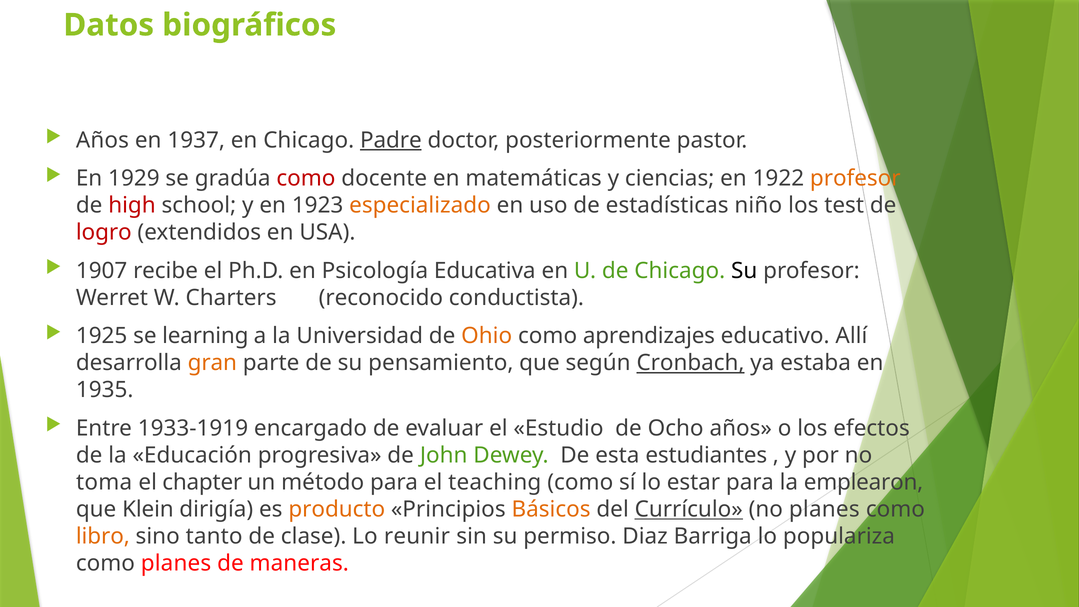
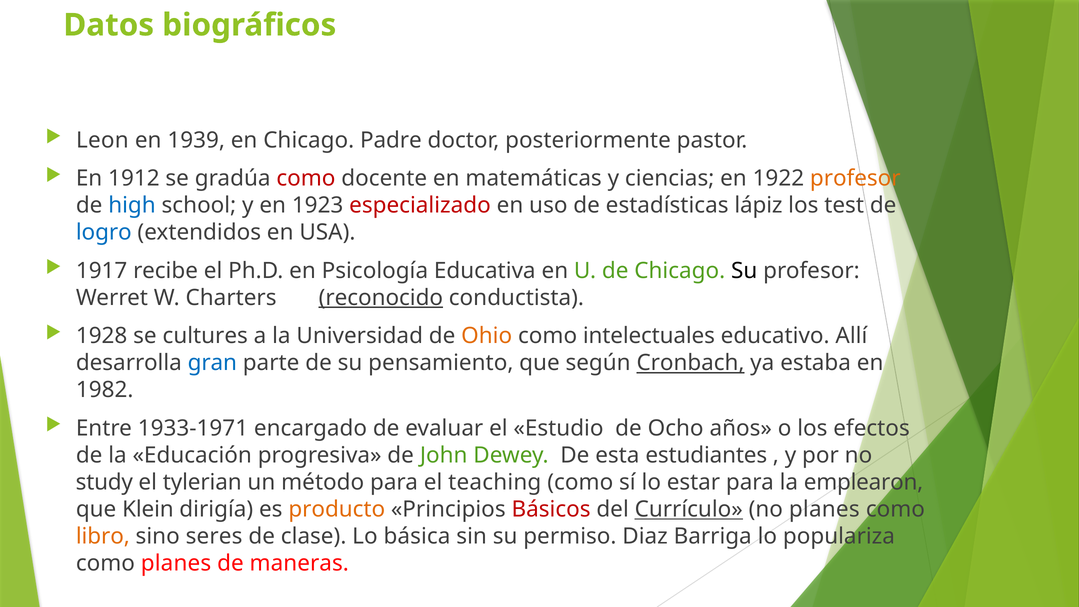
Años: Años -> Leon (102, 140)
1937: 1937 -> 1939 (196, 140)
Padre underline: present -> none (391, 140)
1929: 1929 -> 1912 (134, 178)
high colour: red -> blue (132, 205)
especializado colour: orange -> red (420, 205)
niño: niño -> lápiz (758, 205)
logro colour: red -> blue (104, 232)
1907: 1907 -> 1917 (102, 271)
reconocido underline: none -> present (381, 298)
1925: 1925 -> 1928 (102, 336)
learning: learning -> cultures (205, 336)
aprendizajes: aprendizajes -> intelectuales (649, 336)
gran colour: orange -> blue (212, 363)
1935: 1935 -> 1982 (105, 390)
1933-1919: 1933-1919 -> 1933-1971 (193, 428)
toma: toma -> study (104, 482)
chapter: chapter -> tylerian (202, 482)
Básicos colour: orange -> red (551, 509)
tanto: tanto -> seres (214, 536)
reunir: reunir -> básica (417, 536)
